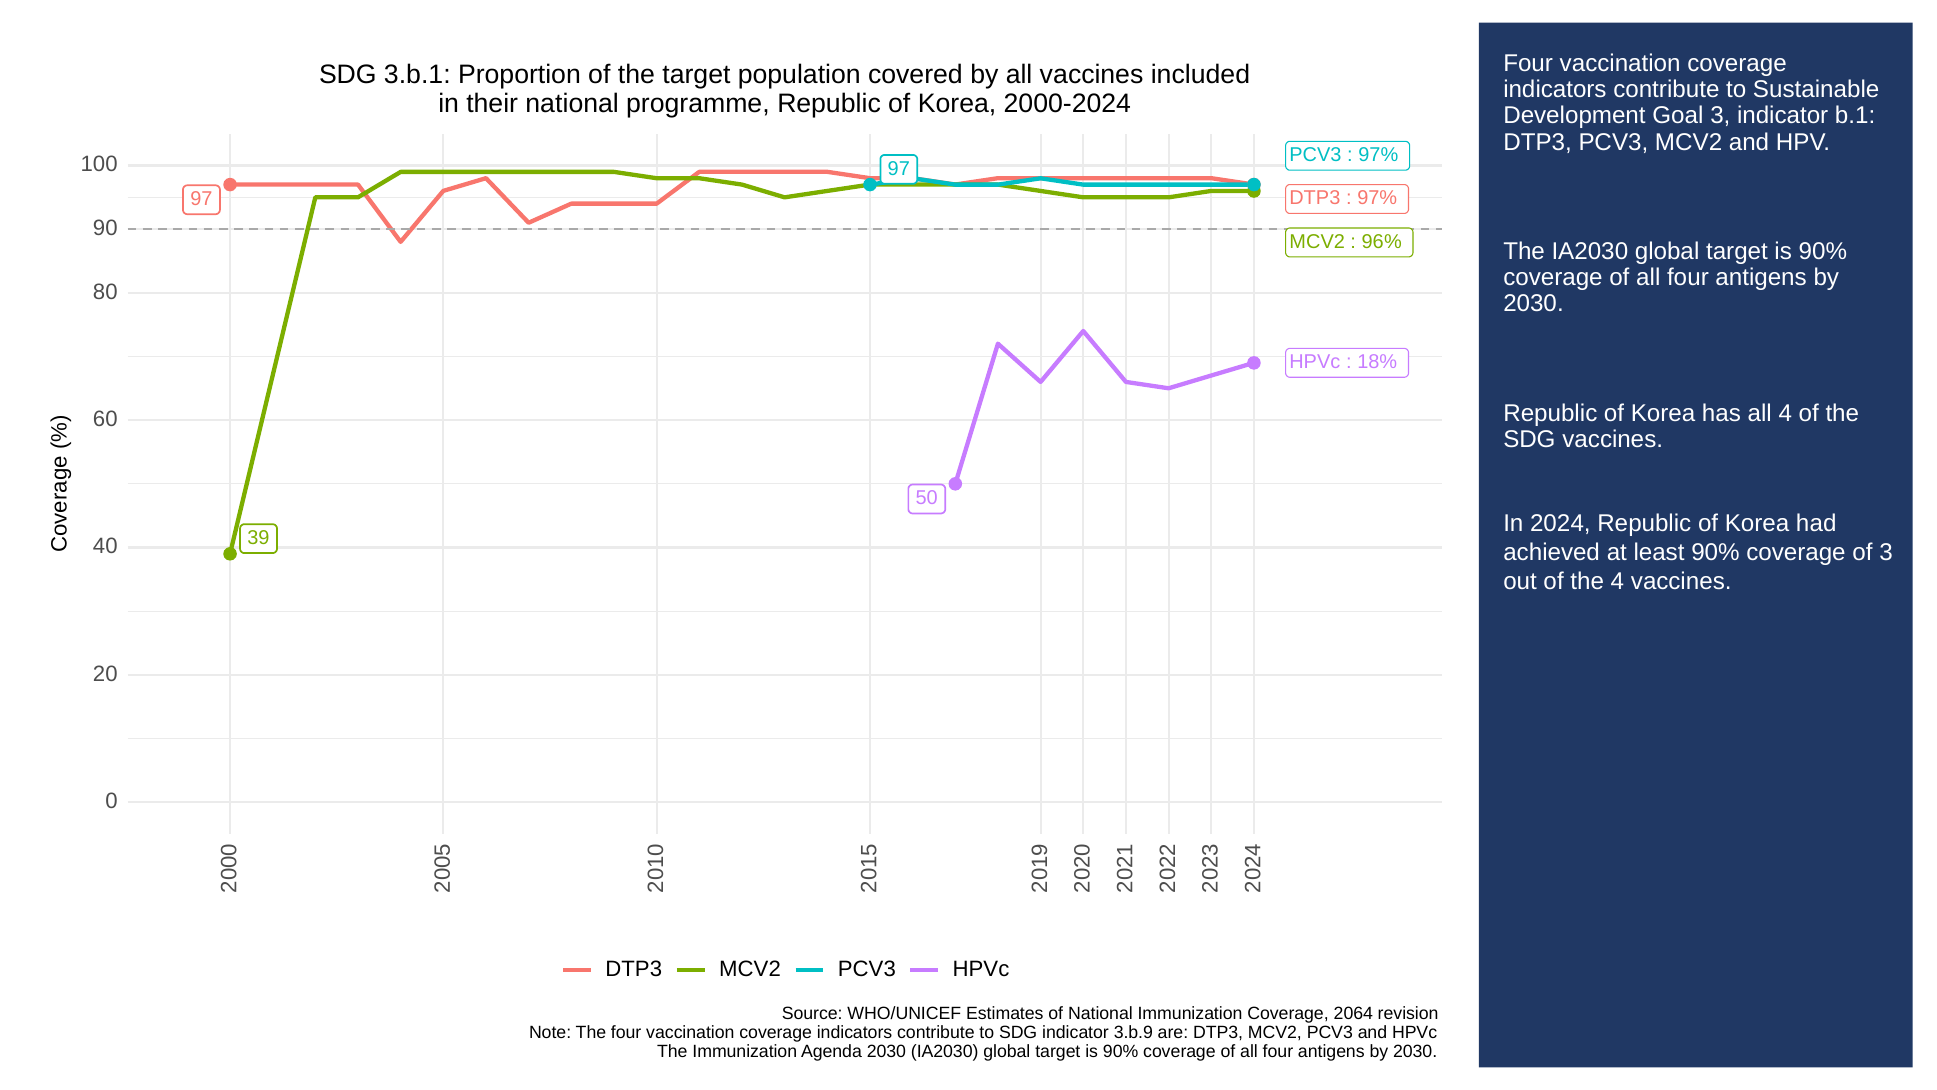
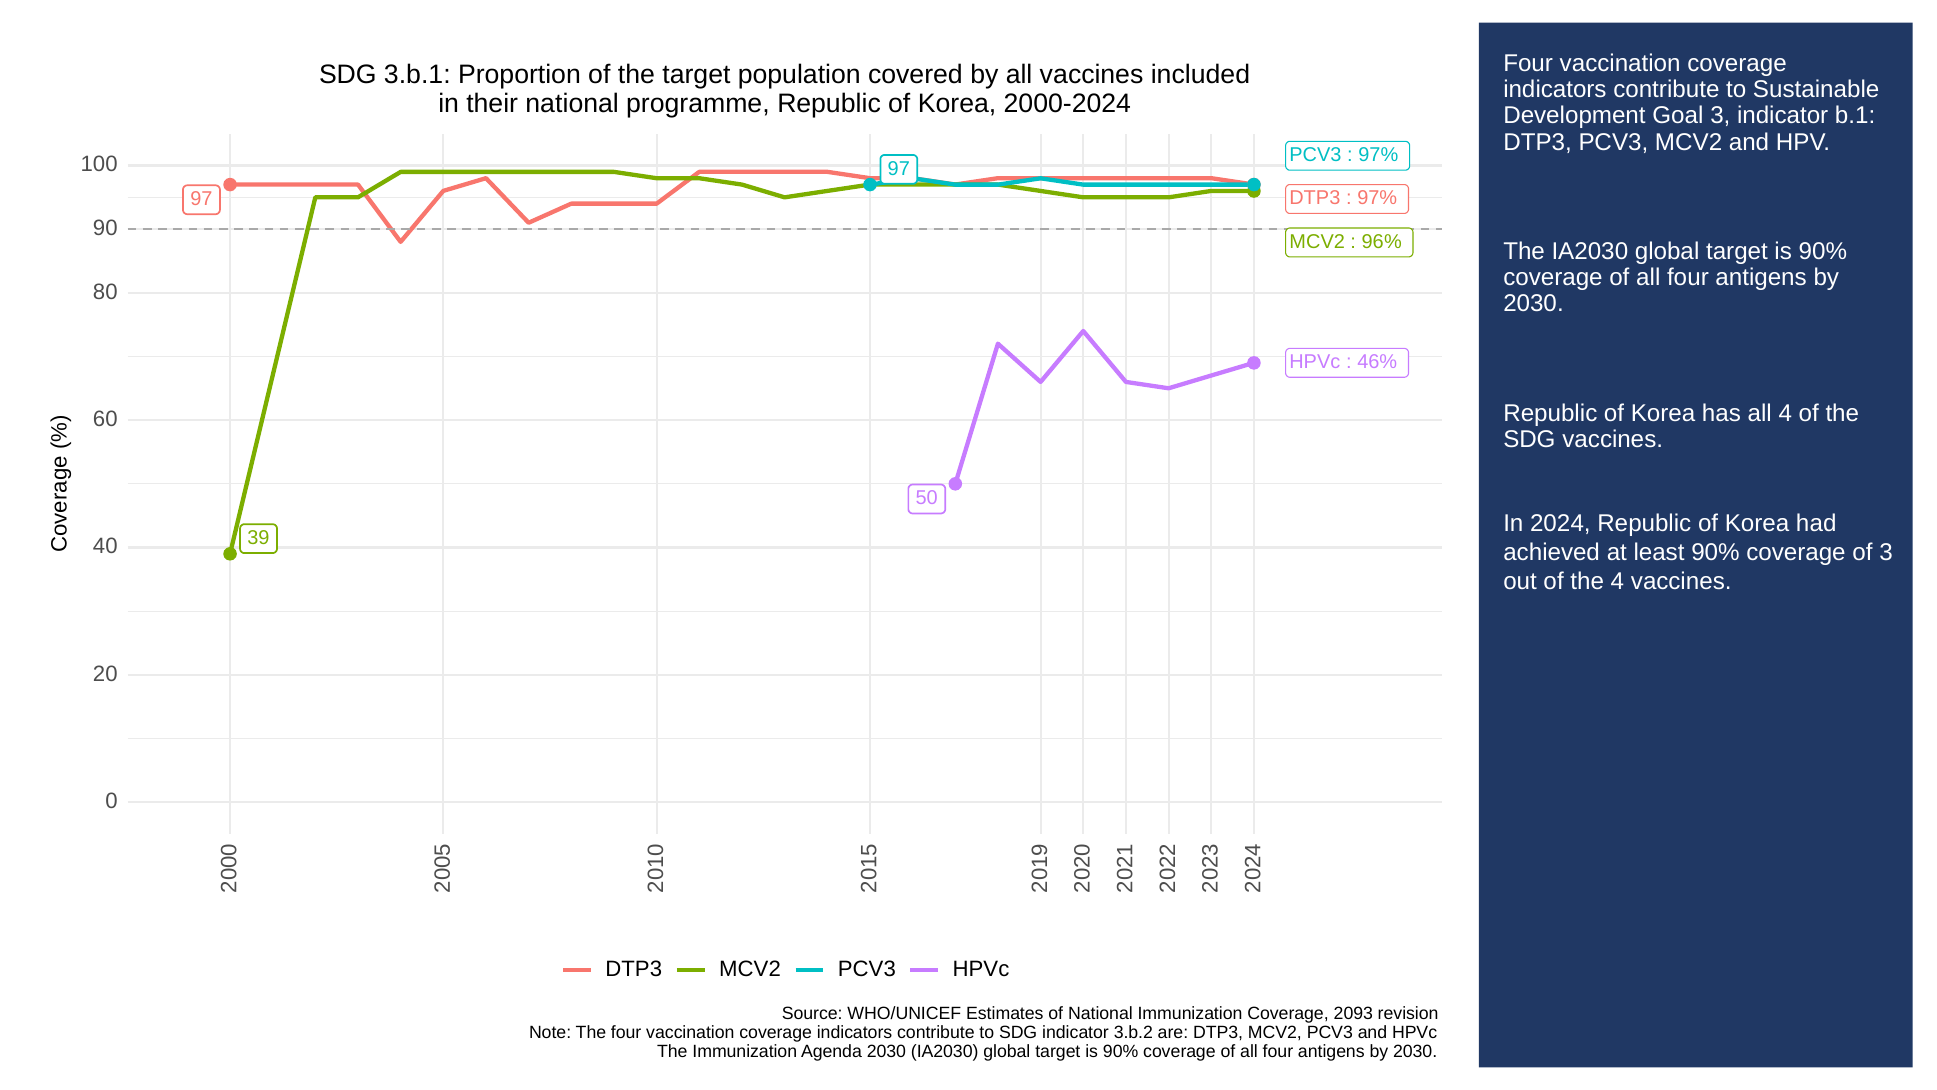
18%: 18% -> 46% (1377, 362)
2064: 2064 -> 2093 (1353, 1013)
3.b.9: 3.b.9 -> 3.b.2 (1133, 1032)
